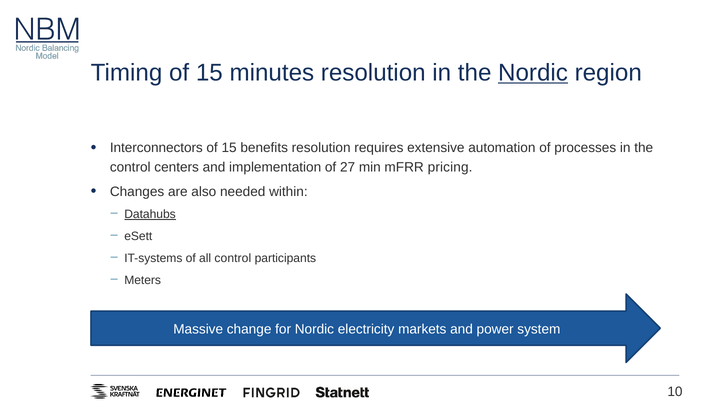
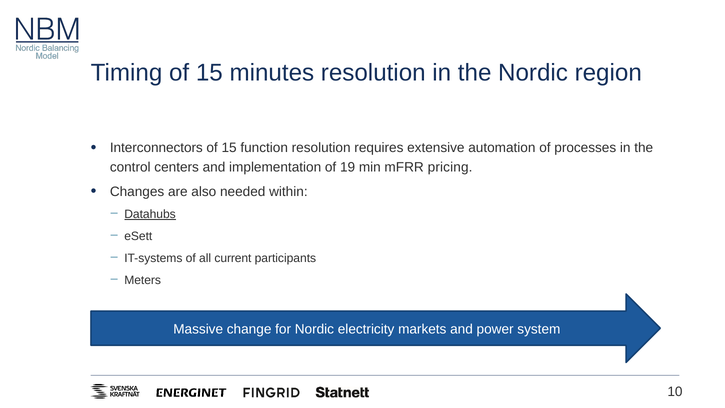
Nordic underline: present -> none (533, 73)
benefits: benefits -> function (264, 148)
27: 27 -> 19 (348, 167)
all control: control -> current (233, 258)
